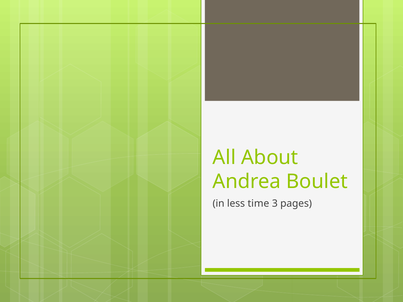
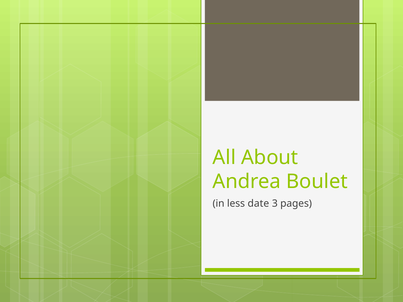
time: time -> date (258, 204)
